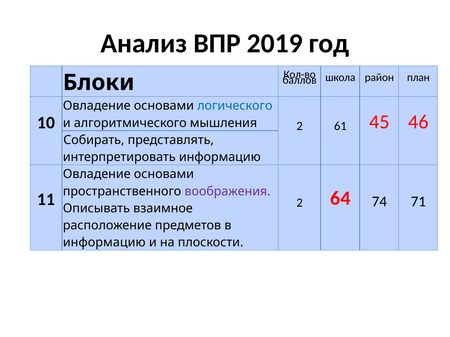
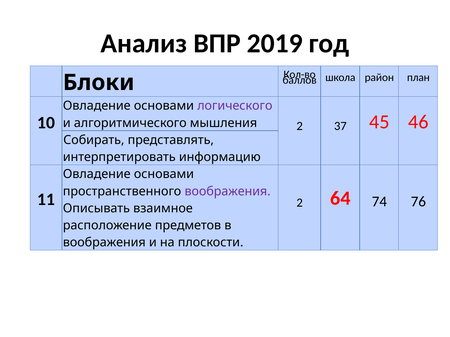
логического colour: blue -> purple (235, 106)
61: 61 -> 37 (340, 126)
71: 71 -> 76 (418, 202)
информацию: информацию -> воображения (104, 243)
